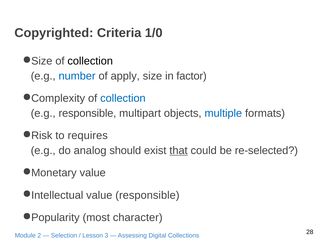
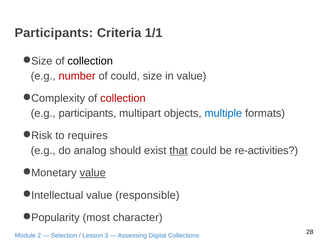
Copyrighted: Copyrighted -> Participants (54, 33)
1/0: 1/0 -> 1/1 (154, 33)
number colour: blue -> red (77, 76)
of apply: apply -> could (125, 76)
in factor: factor -> value (191, 76)
collection colour: blue -> red (123, 98)
e.g responsible: responsible -> participants (87, 113)
re-selected: re-selected -> re-activities (266, 151)
value underline: none -> present (93, 173)
